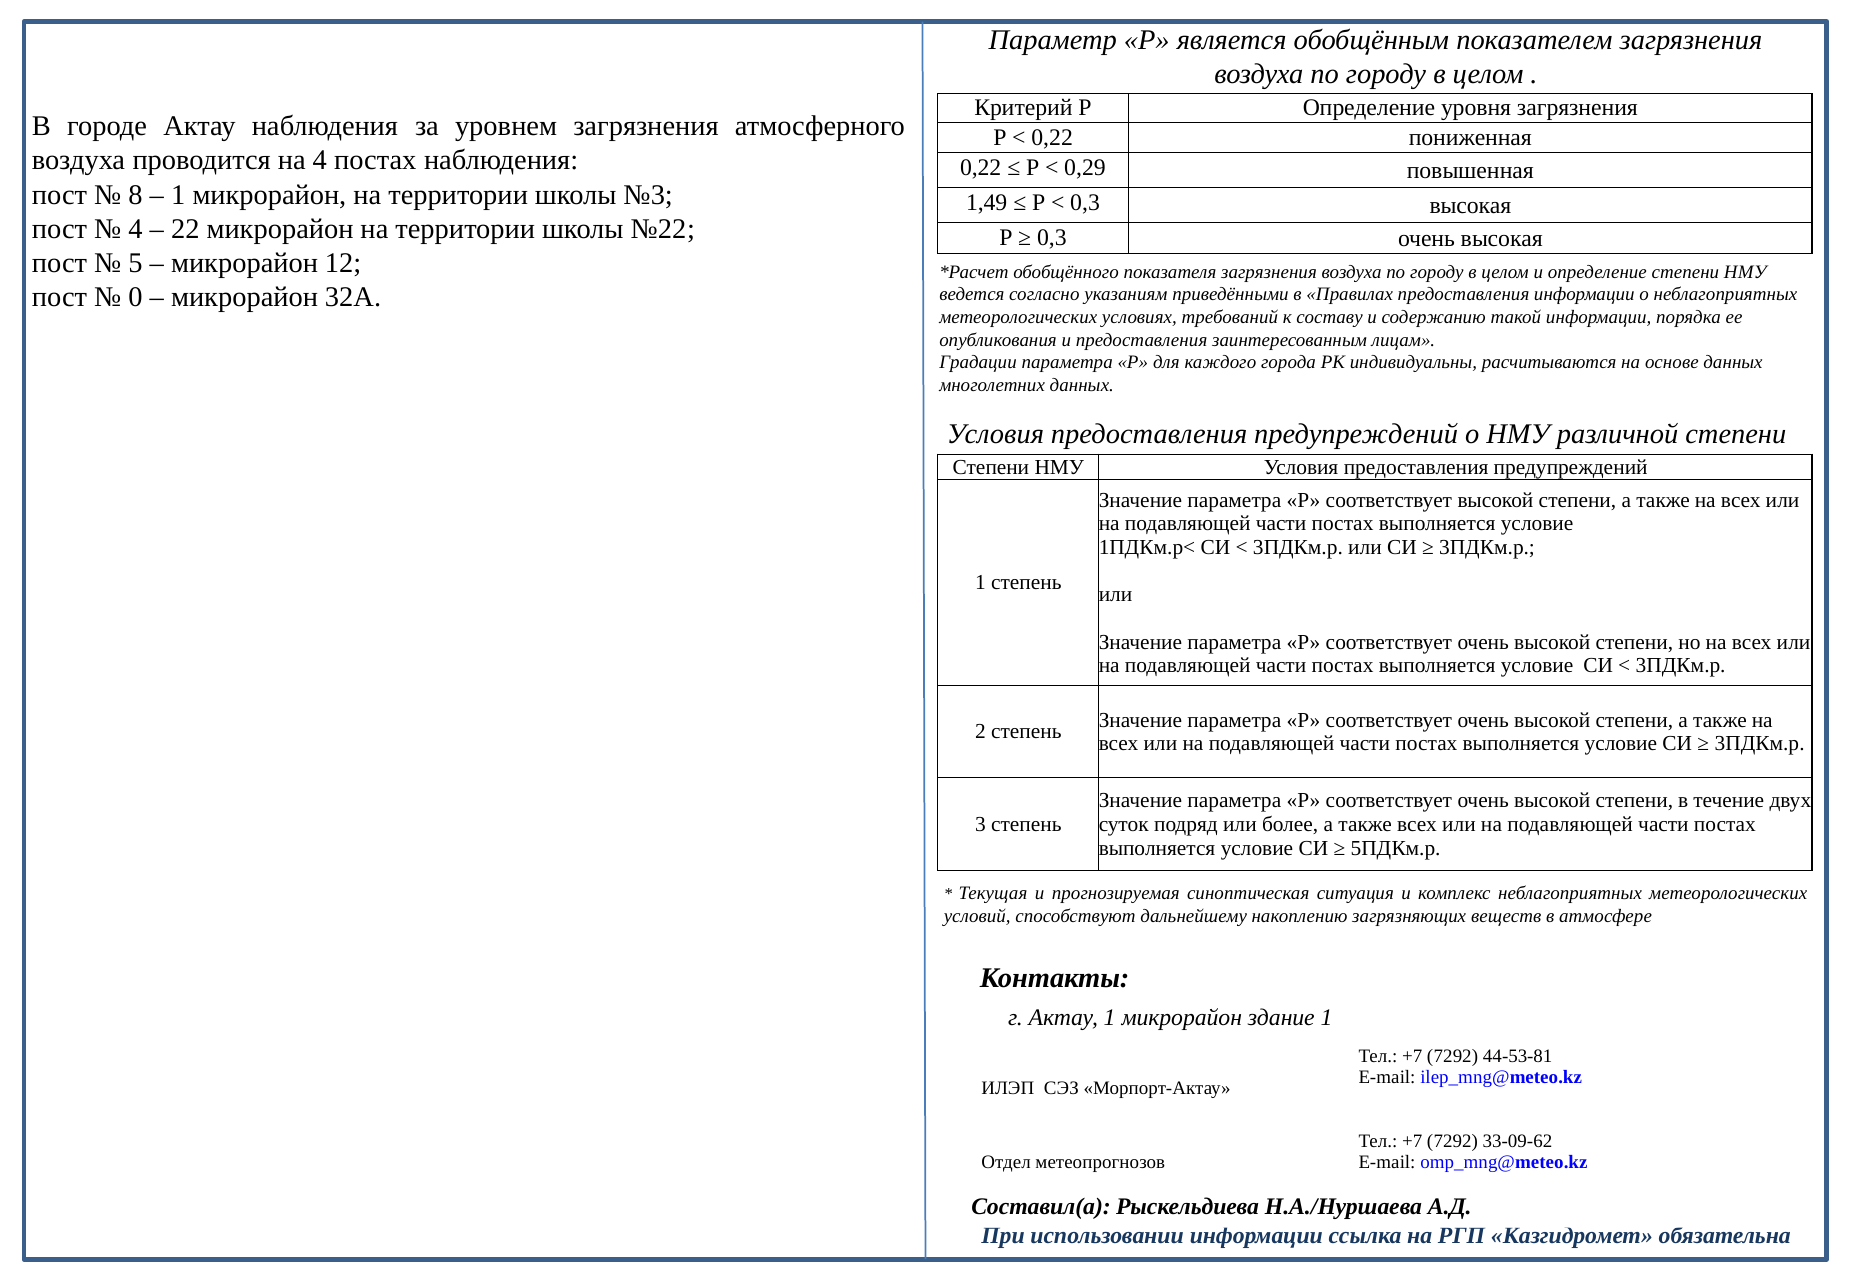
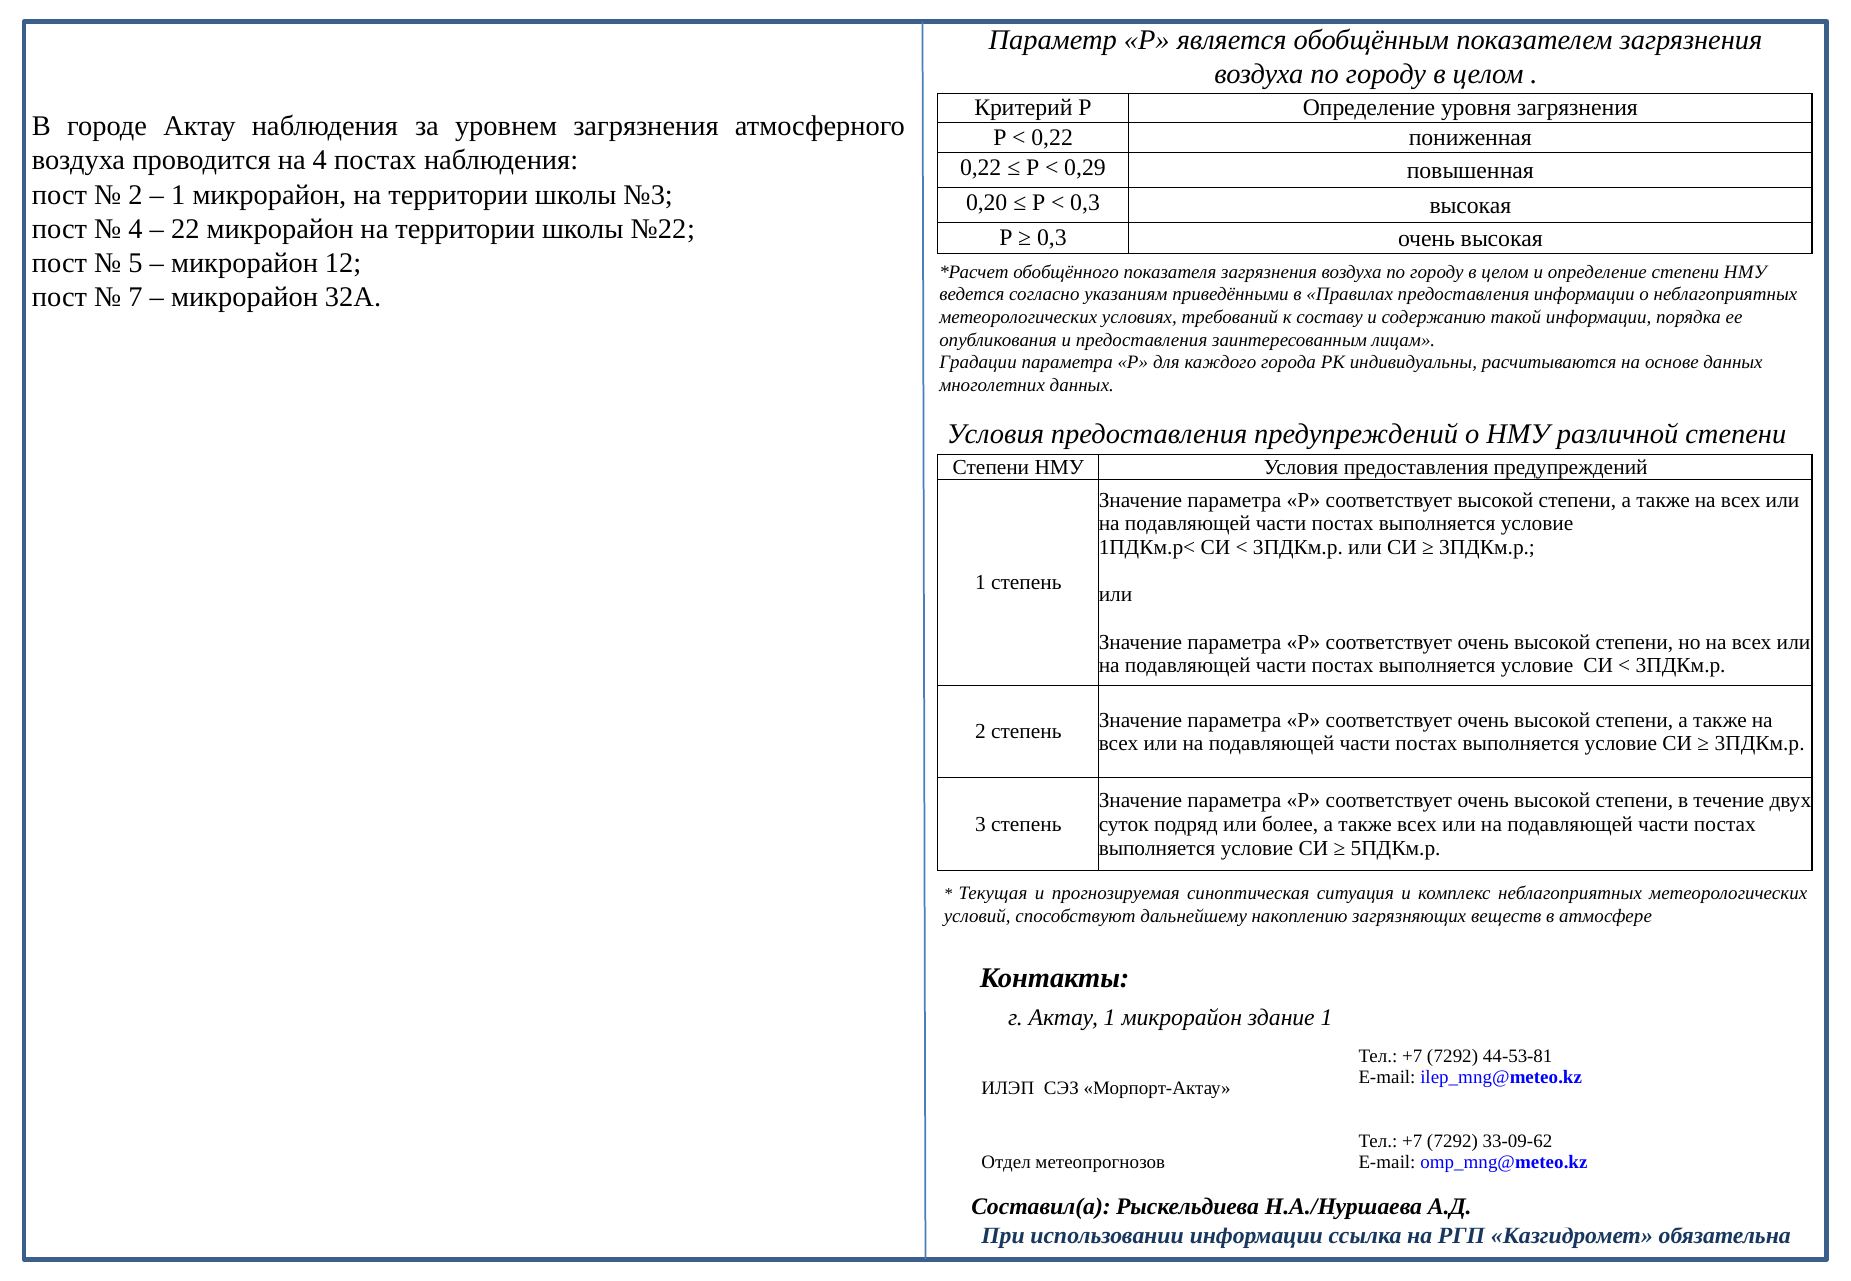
8: 8 -> 2 (135, 195)
1,49: 1,49 -> 0,20 (987, 203)
0: 0 -> 7 (135, 297)
